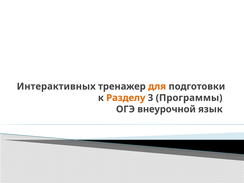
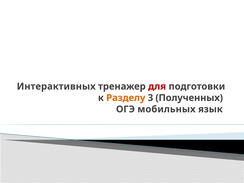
для colour: orange -> red (157, 86)
Программы: Программы -> Полученных (189, 98)
внеурочной: внеурочной -> мобильных (166, 109)
